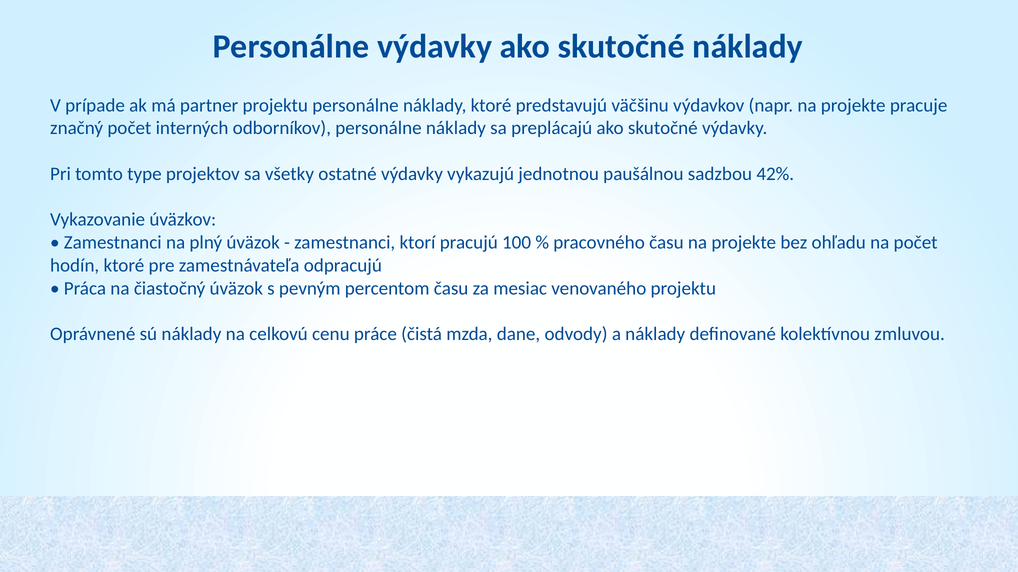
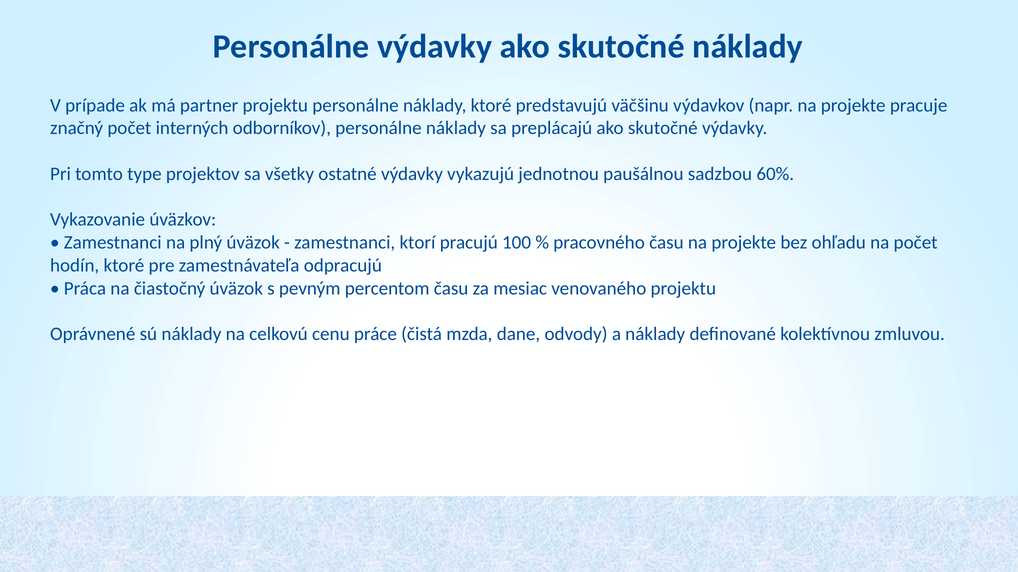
42%: 42% -> 60% (775, 174)
